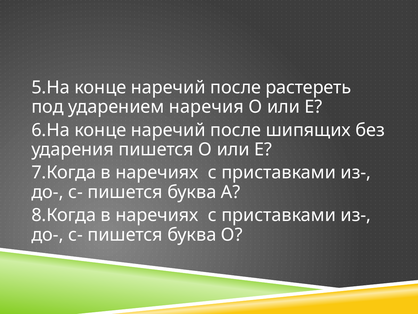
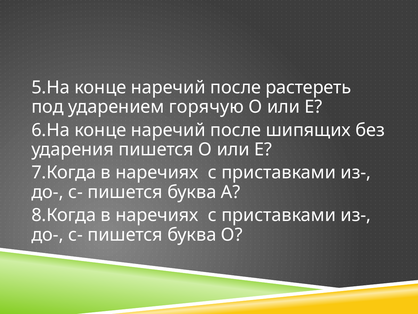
наречия: наречия -> горячую (206, 107)
